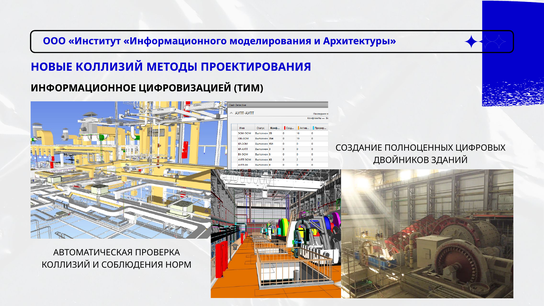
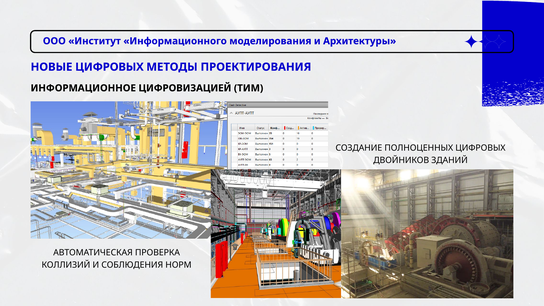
НОВЫЕ КОЛЛИЗИЙ: КОЛЛИЗИЙ -> ЦИФРОВЫХ (109, 67)
